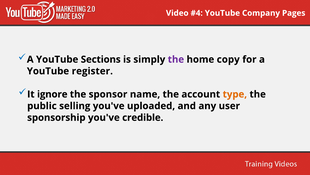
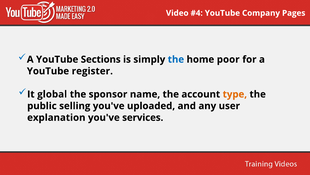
the colour: purple -> blue (176, 59)
copy: copy -> poor (228, 59)
ignore: ignore -> global (52, 94)
sponsorship: sponsorship -> explanation (56, 117)
credible: credible -> services (143, 117)
